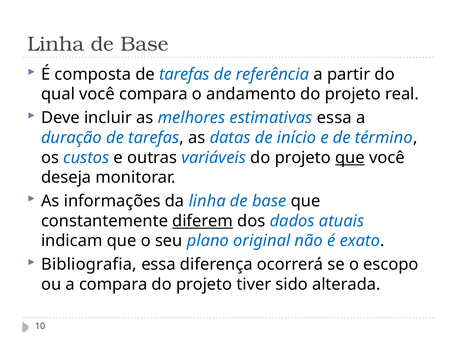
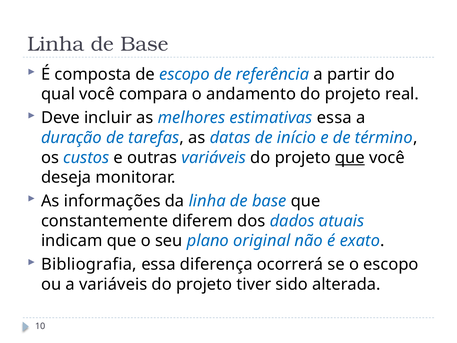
composta de tarefas: tarefas -> escopo (184, 74)
diferem underline: present -> none (203, 221)
a compara: compara -> variáveis (113, 284)
